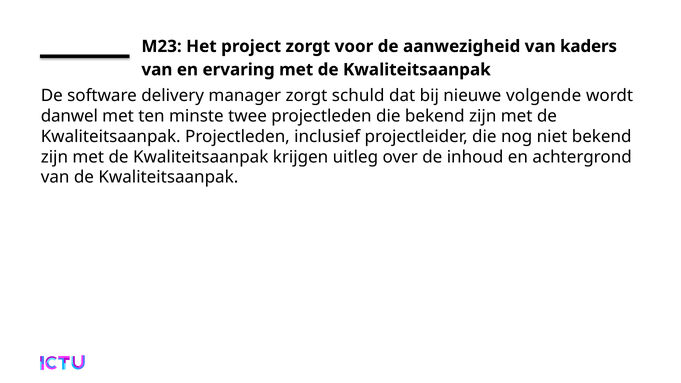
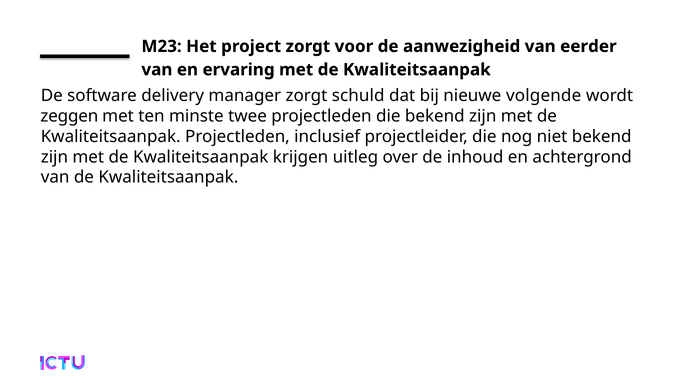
kaders: kaders -> eerder (588, 46)
danwel: danwel -> zeggen (69, 116)
